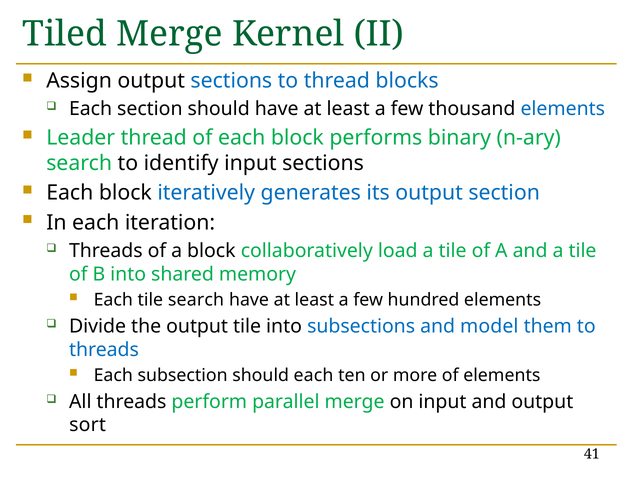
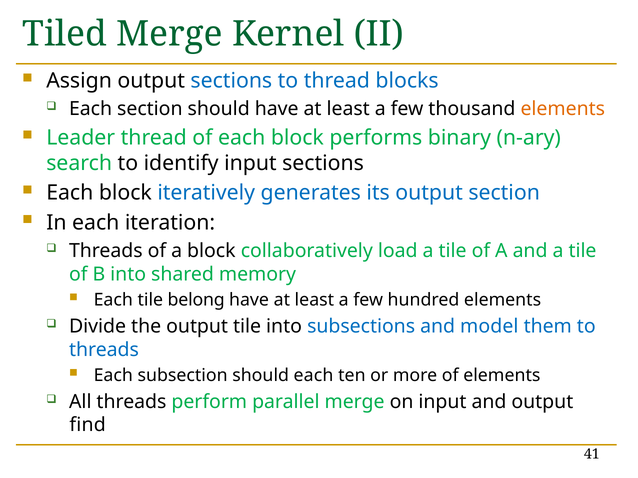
elements colour: blue -> orange (563, 109)
tile search: search -> belong (196, 300)
sort: sort -> find (88, 425)
